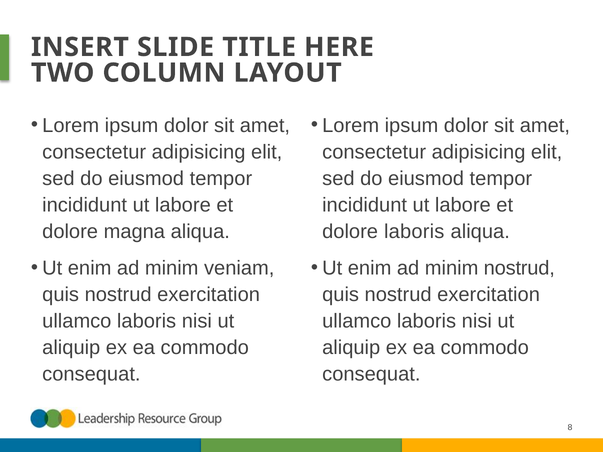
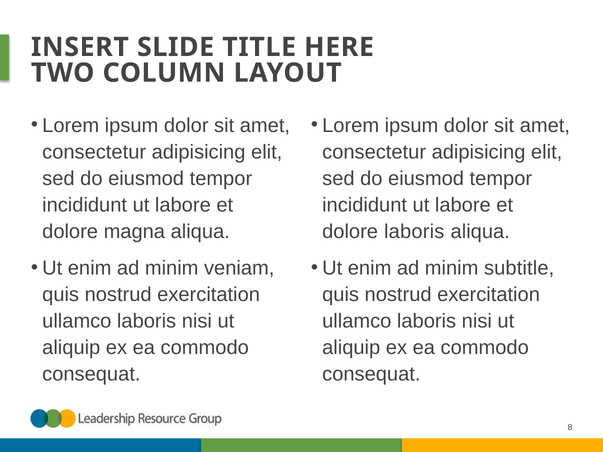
minim nostrud: nostrud -> subtitle (519, 268)
